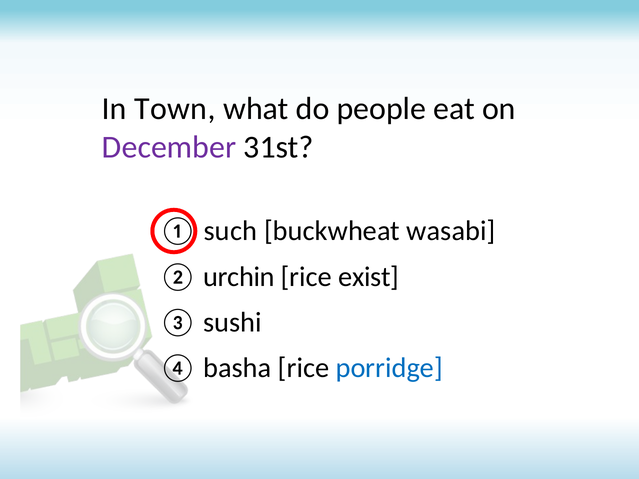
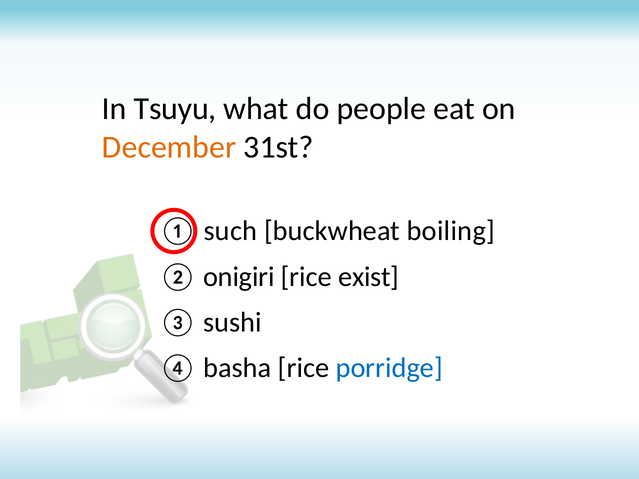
Town: Town -> Tsuyu (175, 109)
December colour: purple -> orange (169, 147)
wasabi: wasabi -> boiling (451, 231)
urchin: urchin -> onigiri (239, 277)
